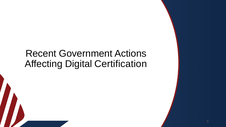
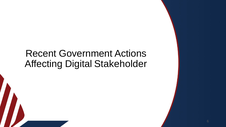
Certification: Certification -> Stakeholder (121, 64)
